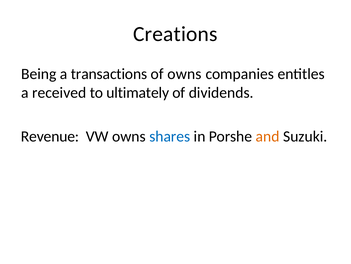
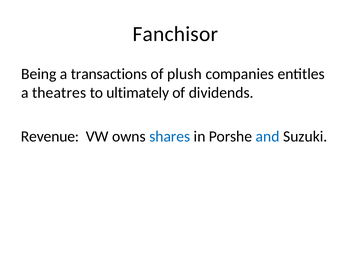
Creations: Creations -> Fanchisor (175, 34)
of owns: owns -> plush (184, 74)
received: received -> theatres (59, 92)
and colour: orange -> blue (268, 136)
